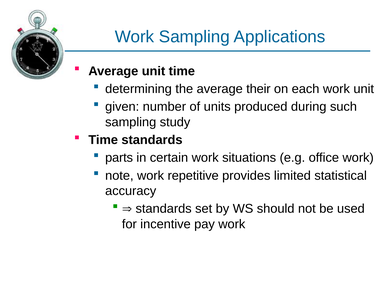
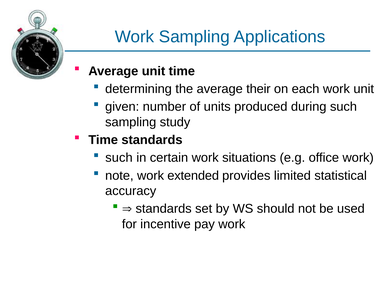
parts: parts -> such (119, 158)
repetitive: repetitive -> extended (193, 176)
